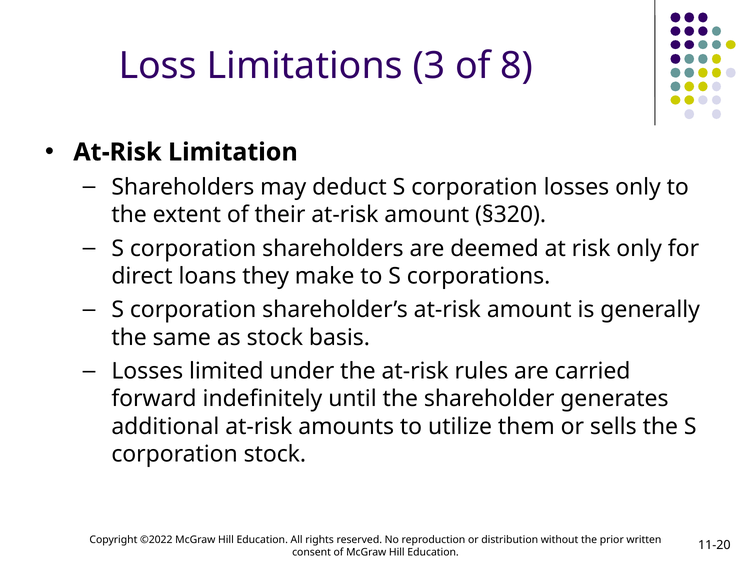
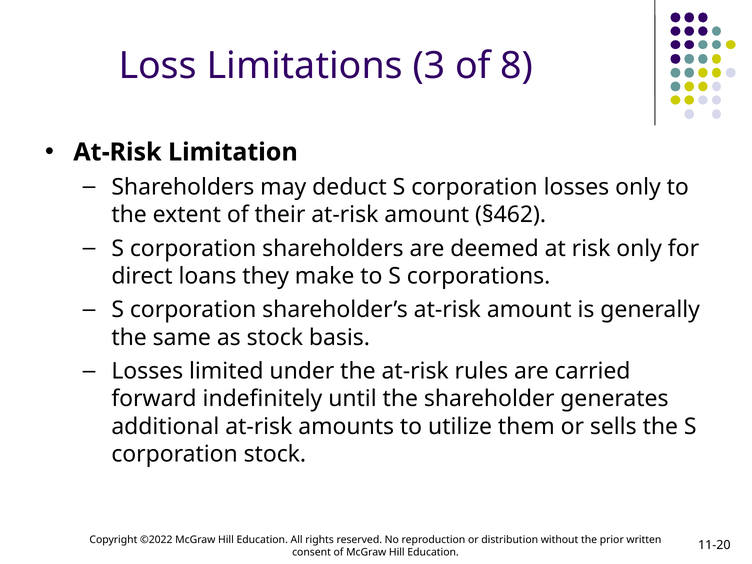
§320: §320 -> §462 (511, 215)
